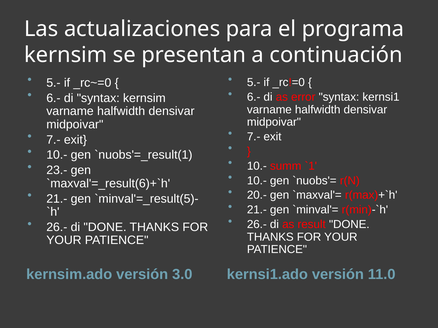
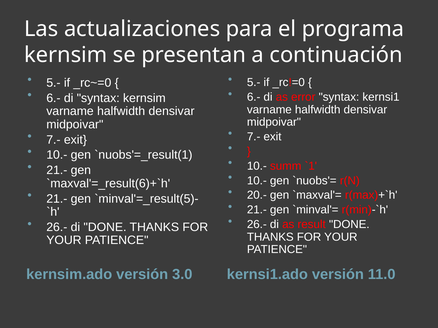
23.-: 23.- -> 21.- (57, 171)
